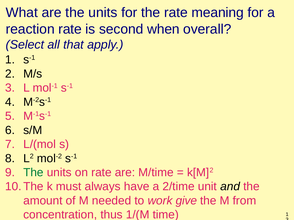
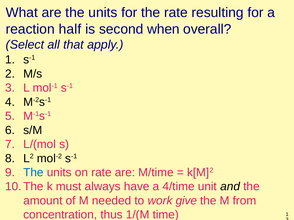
meaning: meaning -> resulting (218, 13)
reaction rate: rate -> half (70, 29)
The colour: green -> blue (33, 173)
2/time: 2/time -> 4/time (179, 187)
